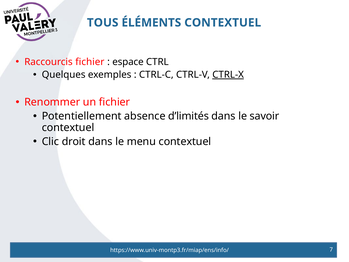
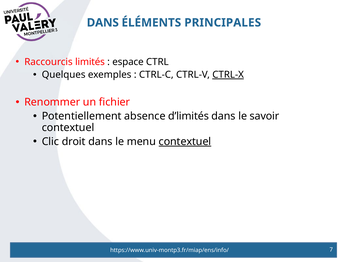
TOUS: TOUS -> DANS (103, 23)
ÉLÉMENTS CONTEXTUEL: CONTEXTUEL -> PRINCIPALES (223, 23)
Raccourcis fichier: fichier -> limités (90, 62)
contextuel underline: none -> present (185, 141)
